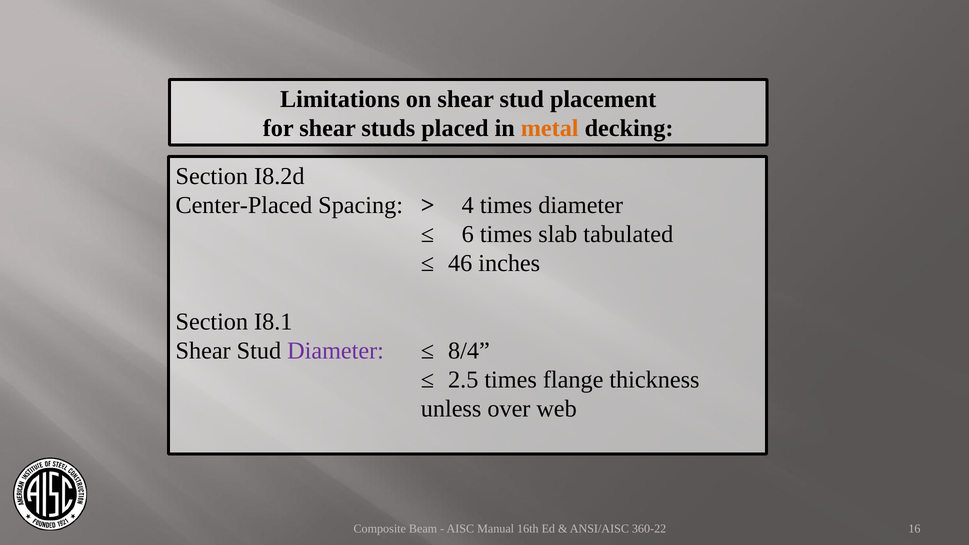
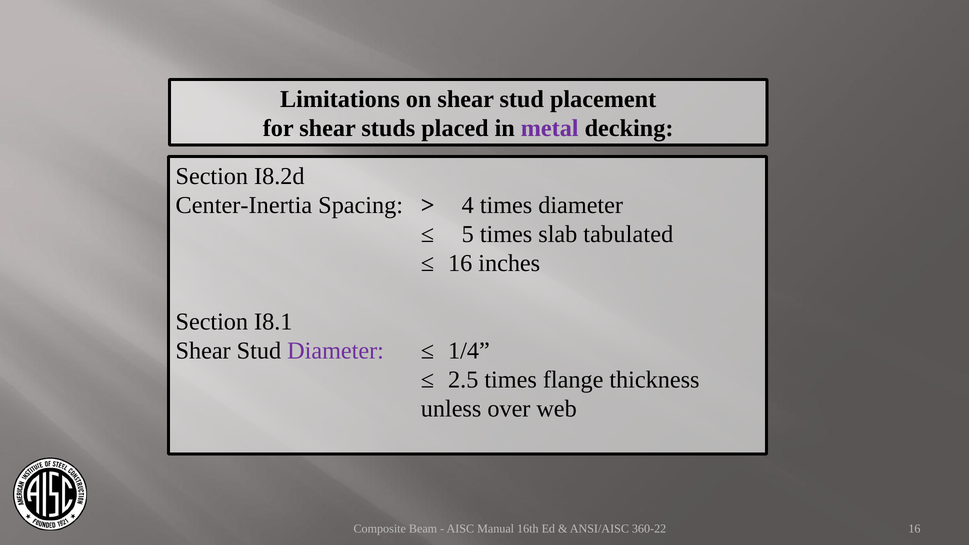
metal colour: orange -> purple (550, 129)
Center-Placed: Center-Placed -> Center-Inertia (244, 205)
6: 6 -> 5 (468, 234)
46: 46 -> 16 (460, 263)
8/4: 8/4 -> 1/4 (469, 351)
